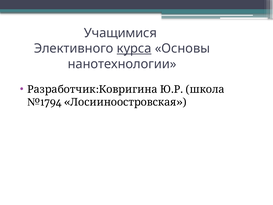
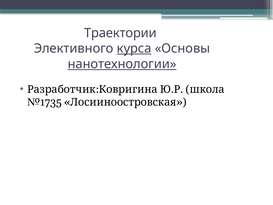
Учащимися: Учащимися -> Траектории (120, 33)
нанотехнологии underline: none -> present (122, 64)
№1794: №1794 -> №1735 (44, 102)
